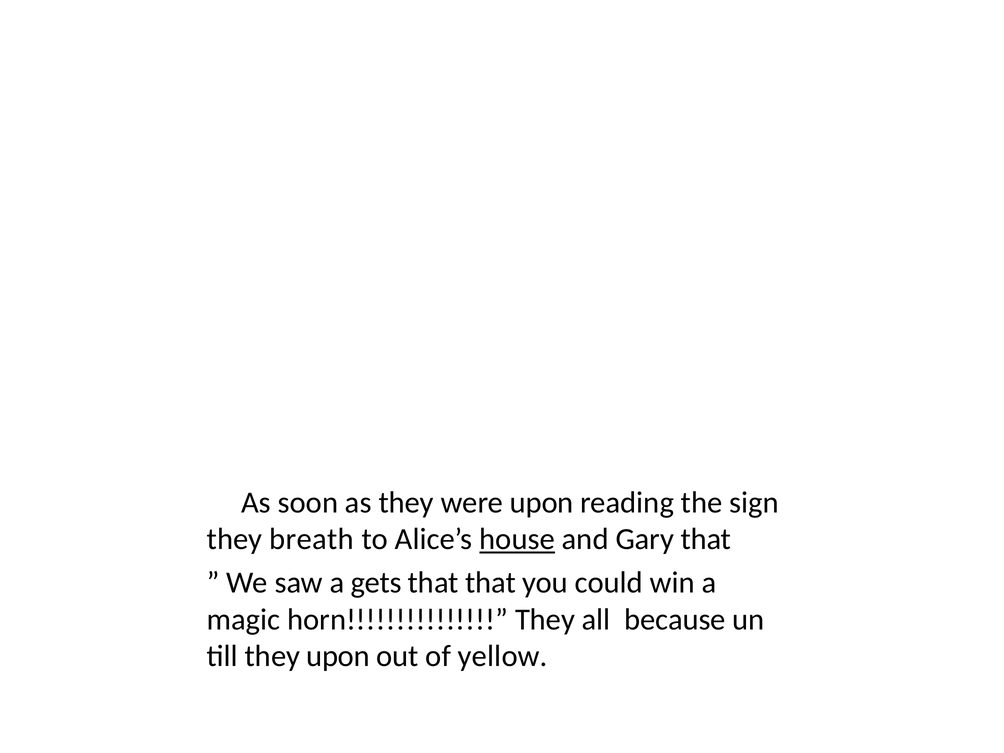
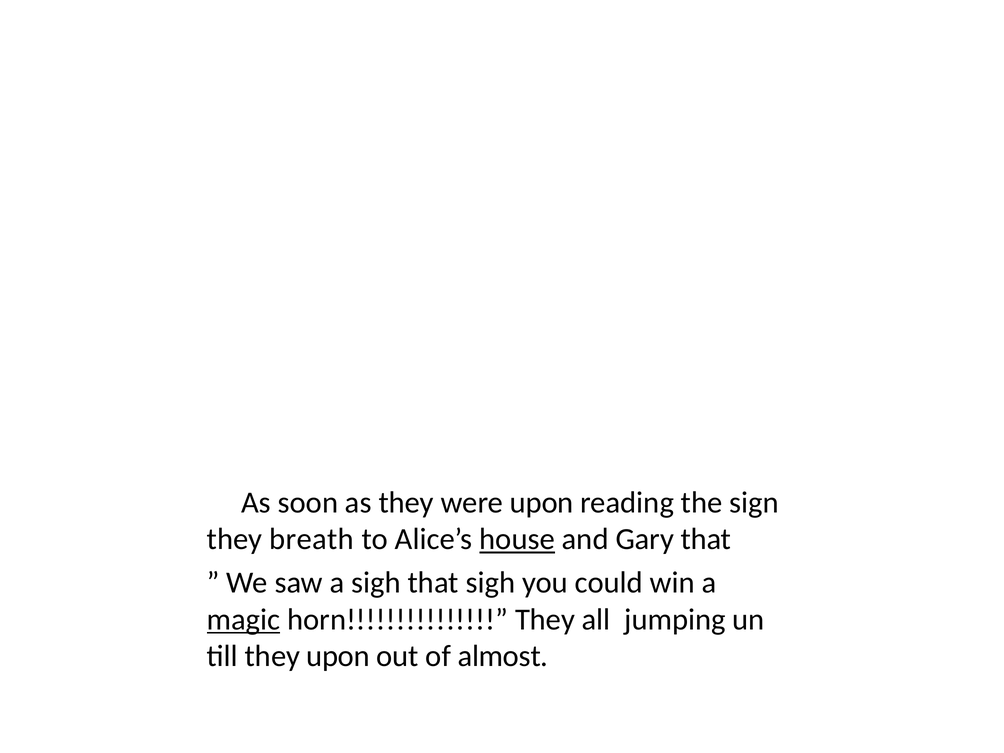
a gets: gets -> sigh (376, 583)
that that: that -> sigh (490, 583)
magic underline: none -> present (244, 620)
because: because -> jumping (675, 620)
yellow: yellow -> almost (503, 656)
